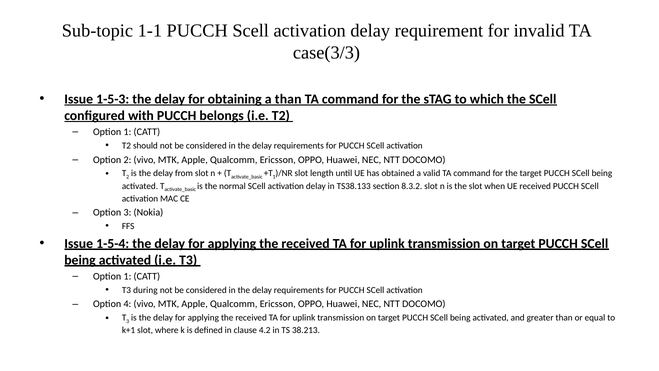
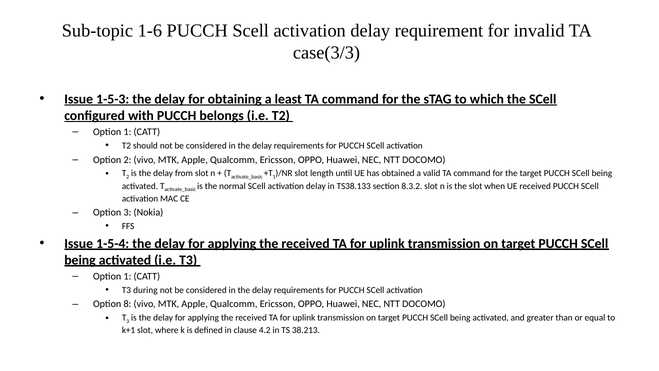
1-1: 1-1 -> 1-6 (150, 31)
a than: than -> least (288, 99)
4: 4 -> 8 (127, 304)
